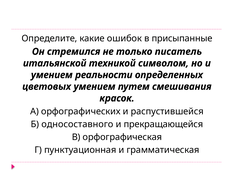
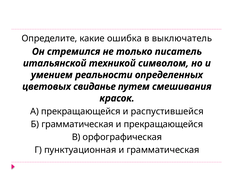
ошибок: ошибок -> ошибка (124, 38)
присыпанные: присыпанные -> выключатель (182, 38)
цветовых умением: умением -> свиданье (95, 86)
А орфографических: орфографических -> прекращающейся (81, 111)
Б односоставного: односоставного -> грамматическая (77, 124)
